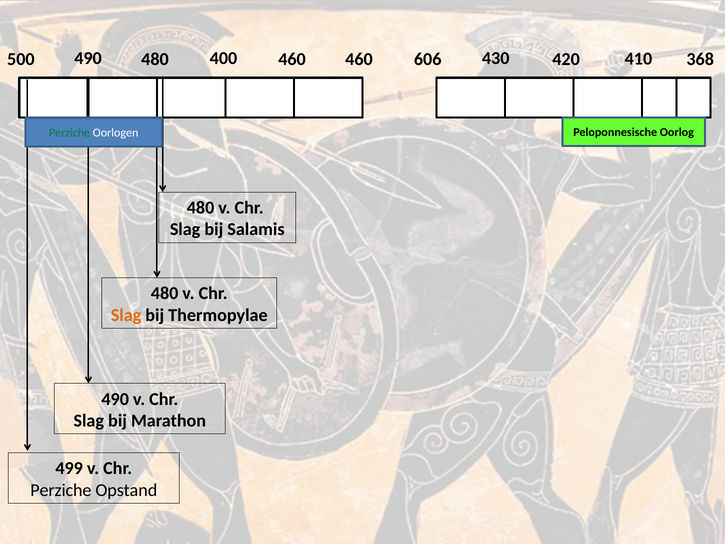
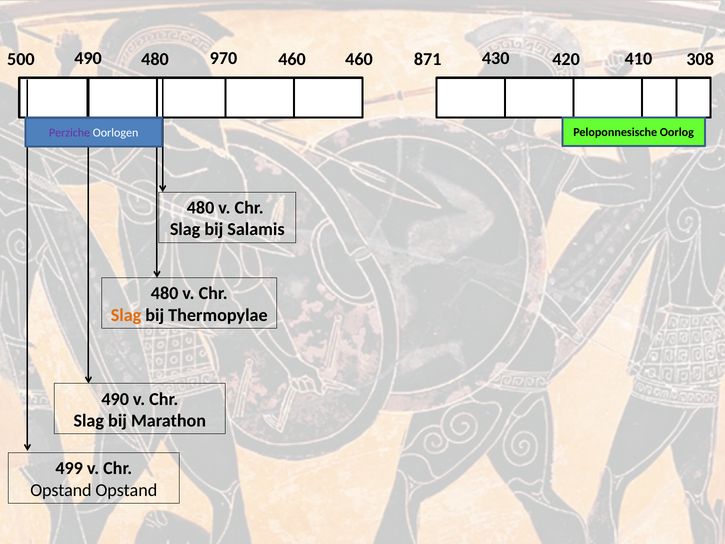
400: 400 -> 970 (223, 58)
606: 606 -> 871 (428, 59)
368: 368 -> 308 (700, 59)
Perziche colour: green -> purple (70, 133)
Perziche: Perziche -> Opstand (61, 490)
